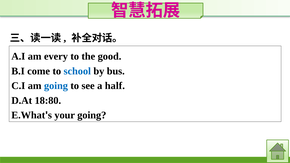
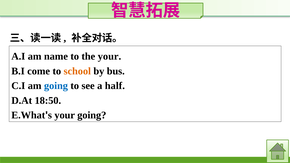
every: every -> name (56, 56)
the good: good -> your (109, 56)
school colour: blue -> orange (77, 71)
18:80: 18:80 -> 18:50 (48, 101)
